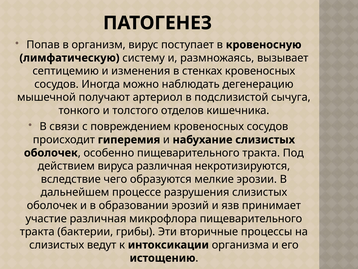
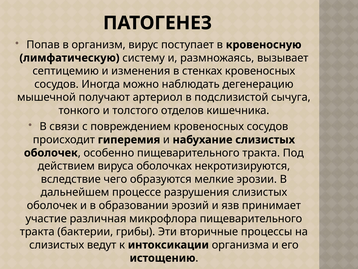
вируса различная: различная -> оболочках (164, 166)
